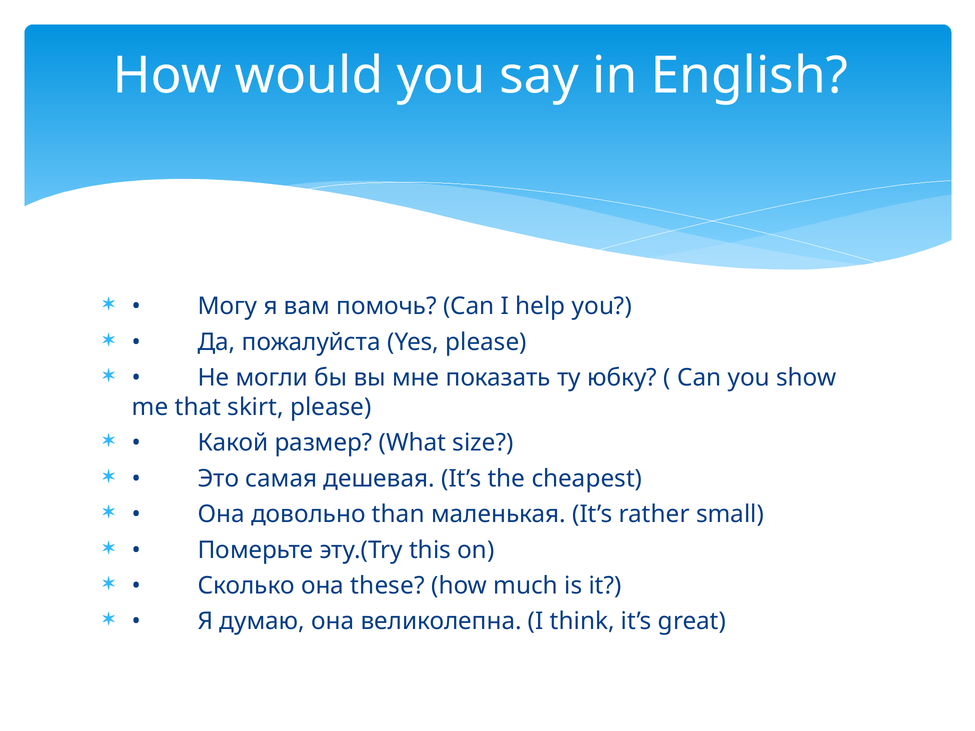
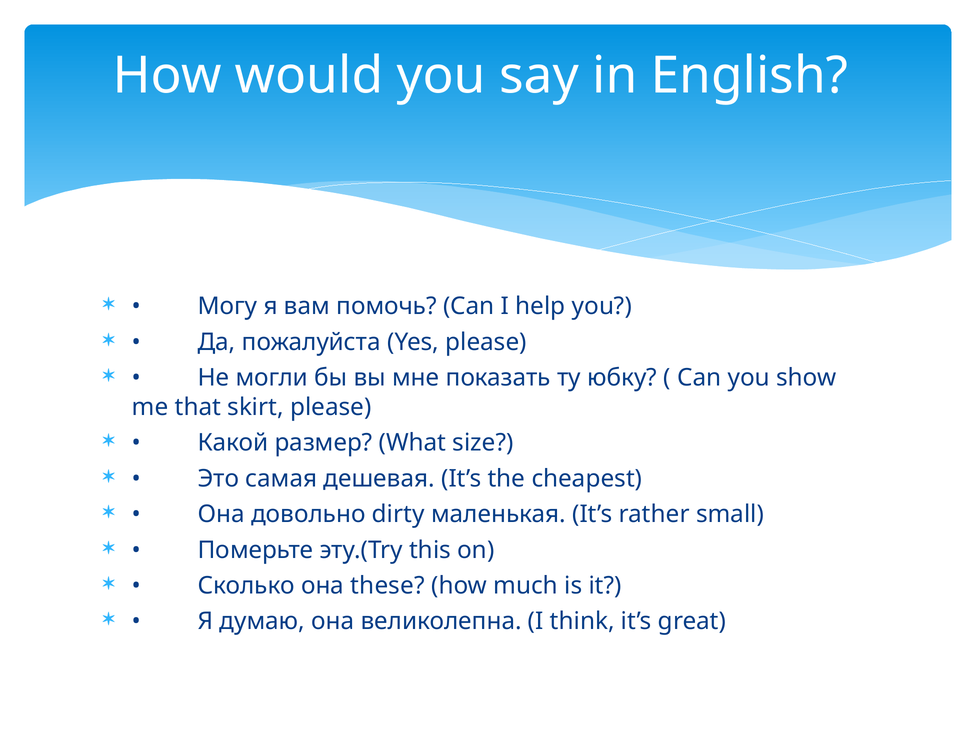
than: than -> dirty (398, 514)
